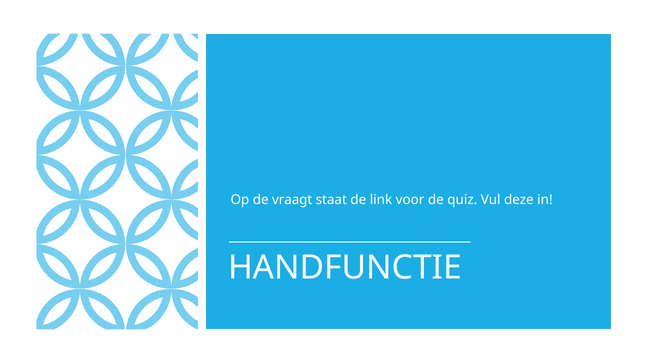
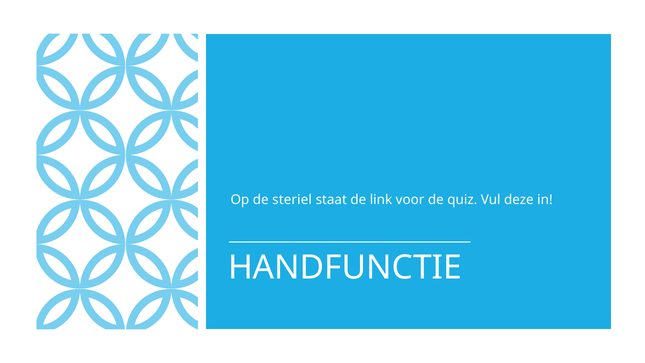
vraagt: vraagt -> steriel (292, 200)
